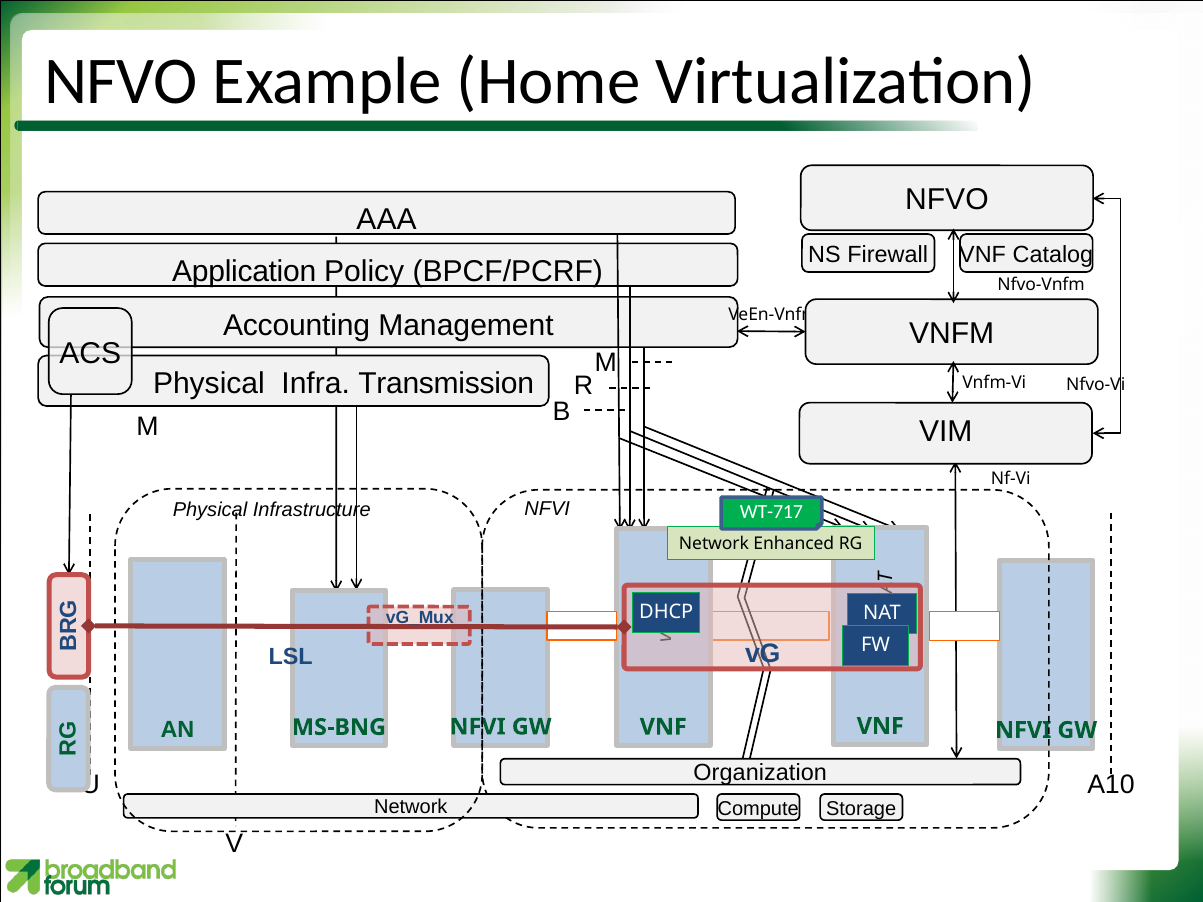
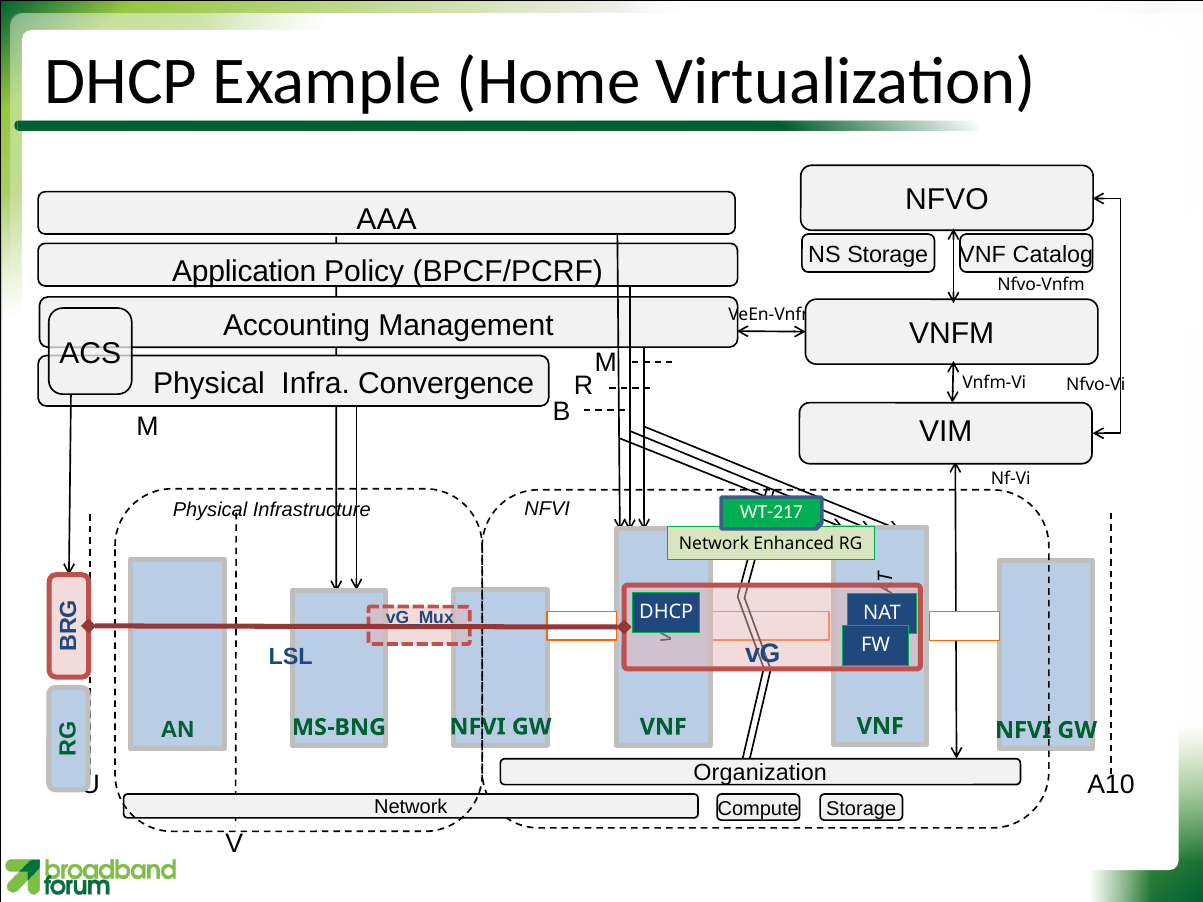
NFVO: NFVO -> DHCP (121, 82)
NS Firewall: Firewall -> Storage (888, 255)
Transmission: Transmission -> Convergence (446, 384)
WT-717: WT-717 -> WT-217 (772, 512)
